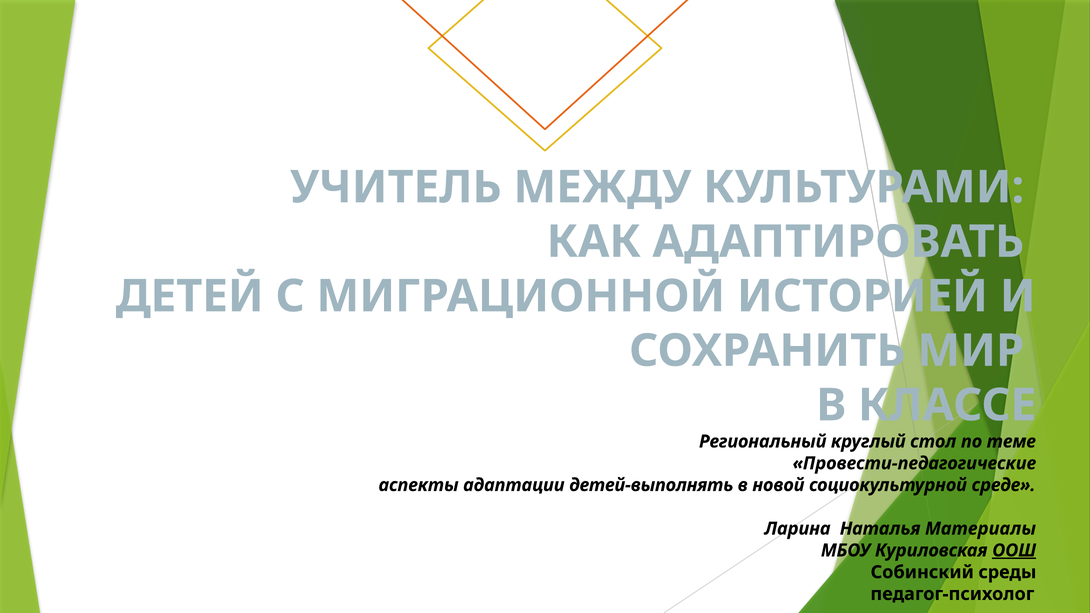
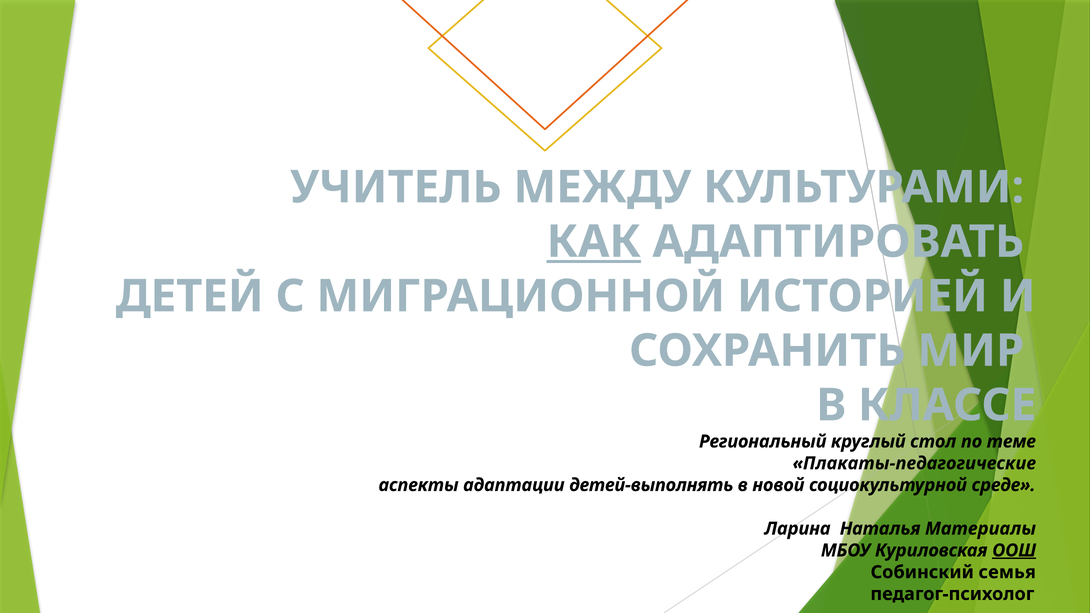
КАК underline: none -> present (594, 242)
Провести-педагогические: Провести-педагогические -> Плакаты-педагогические (914, 463)
среды: среды -> семья (1007, 572)
